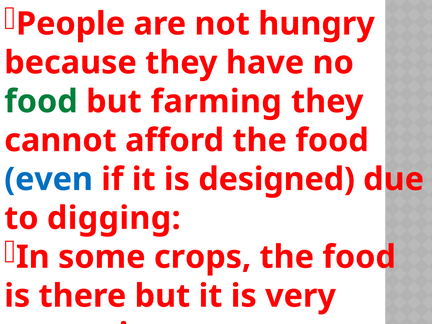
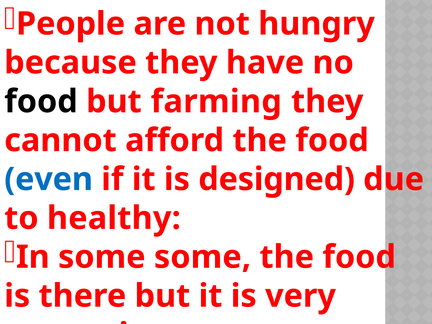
food colour: green -> black (41, 102)
digging: digging -> healthy (114, 218)
some crops: crops -> some (202, 257)
